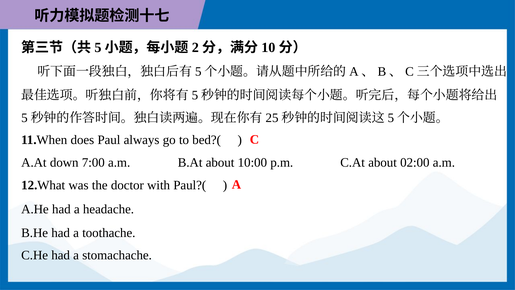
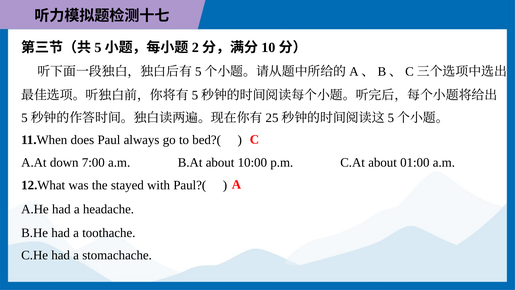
02:00: 02:00 -> 01:00 (415, 162)
doctor: doctor -> stayed (127, 185)
